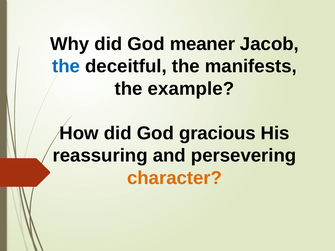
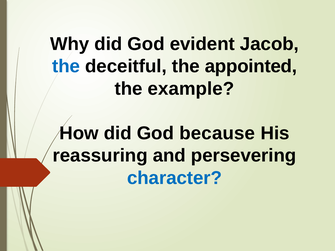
meaner: meaner -> evident (202, 44)
manifests: manifests -> appointed (251, 66)
gracious: gracious -> because (217, 133)
character colour: orange -> blue (175, 178)
